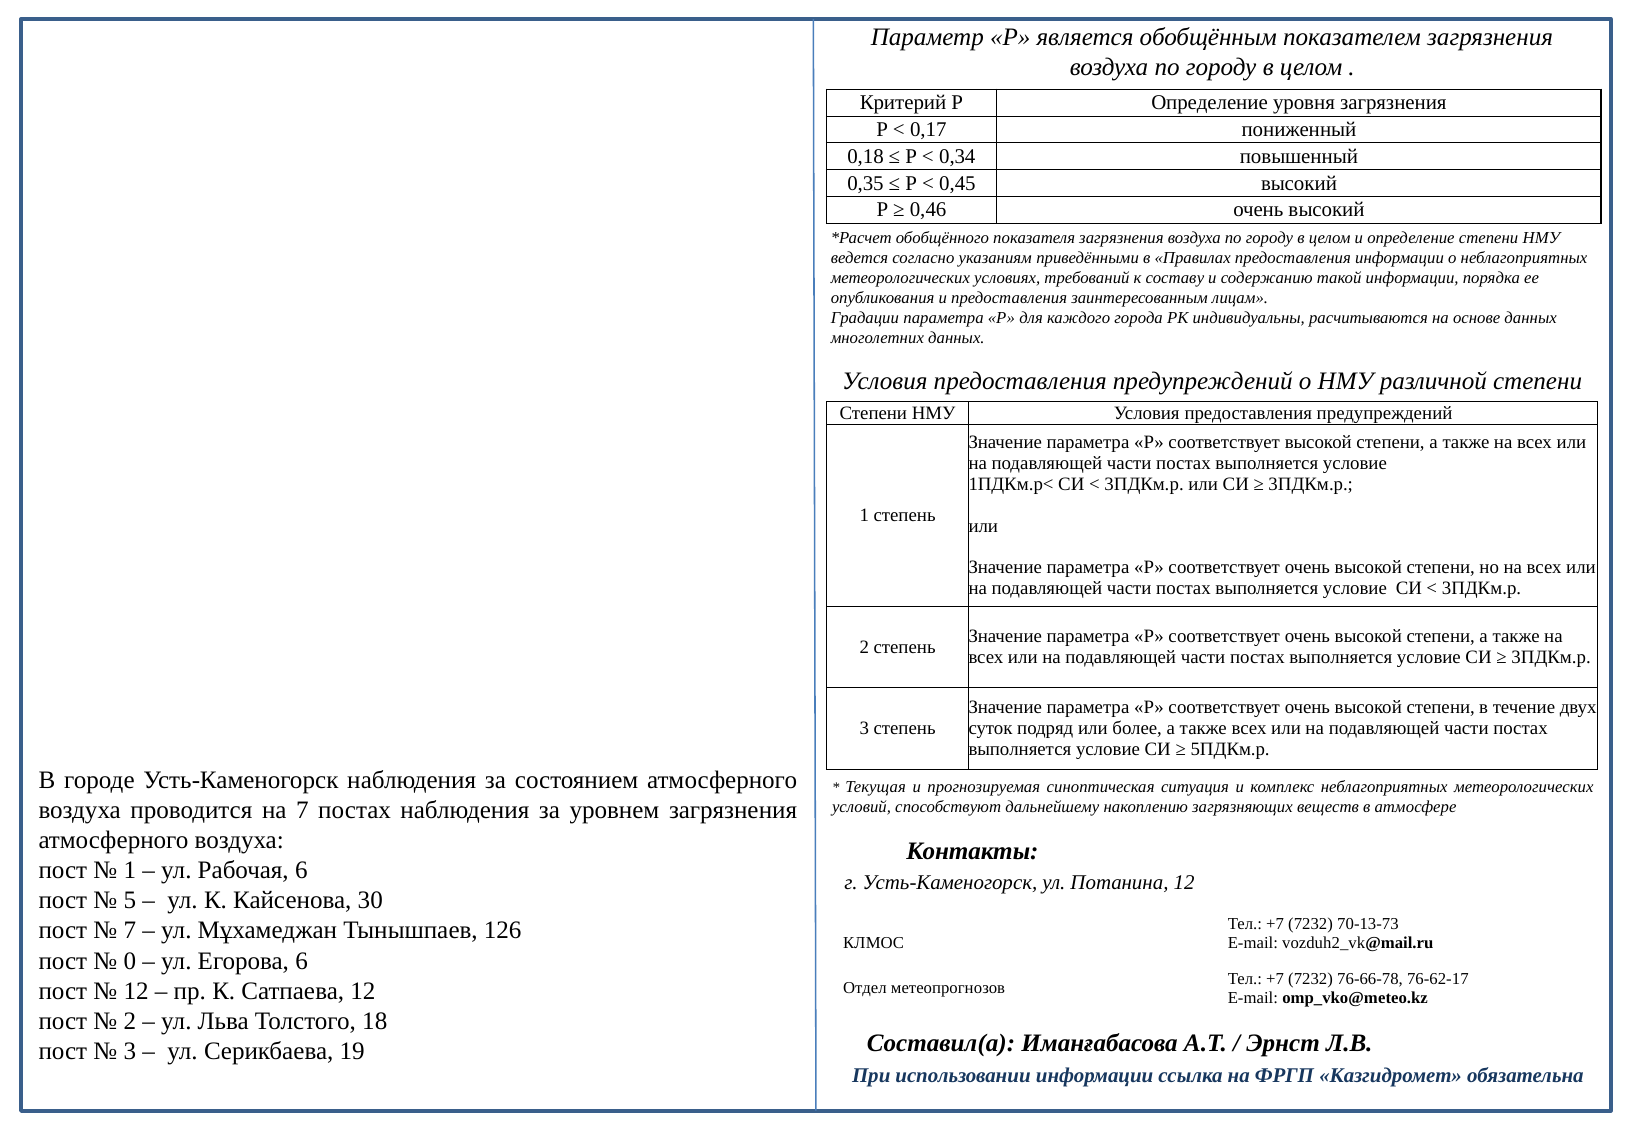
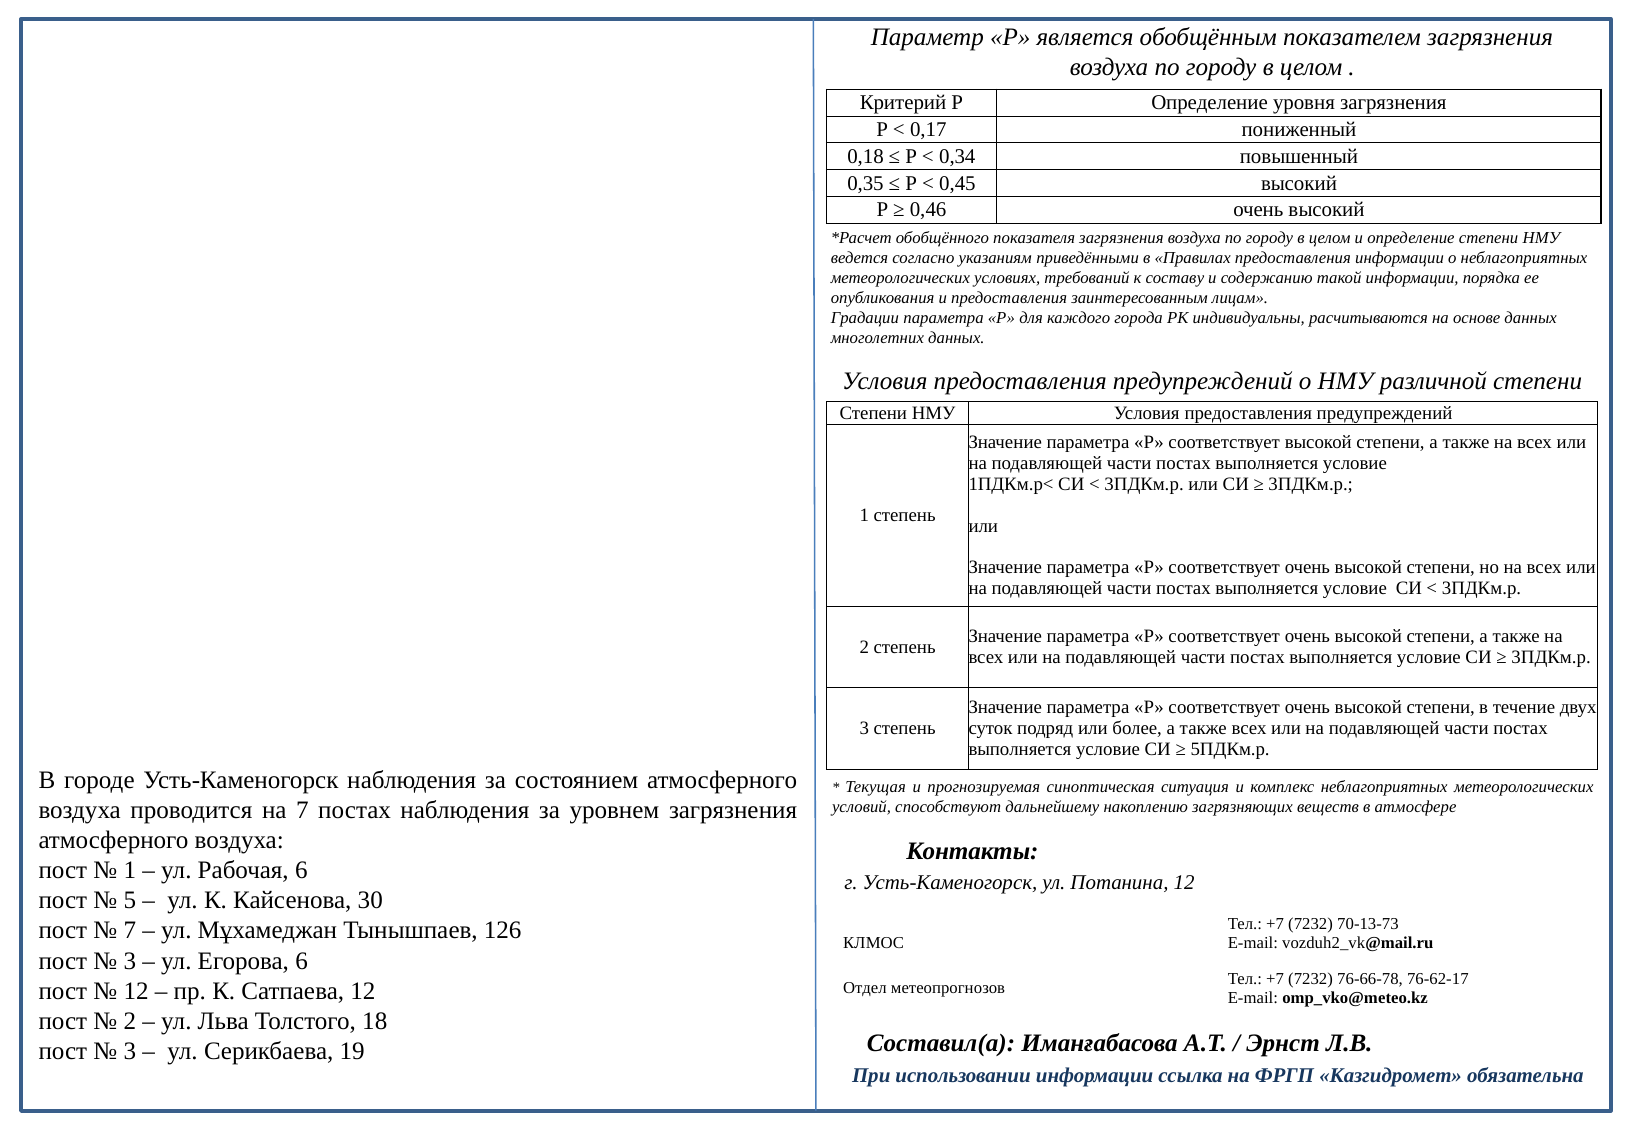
0: 0 -> 3 (130, 961)
